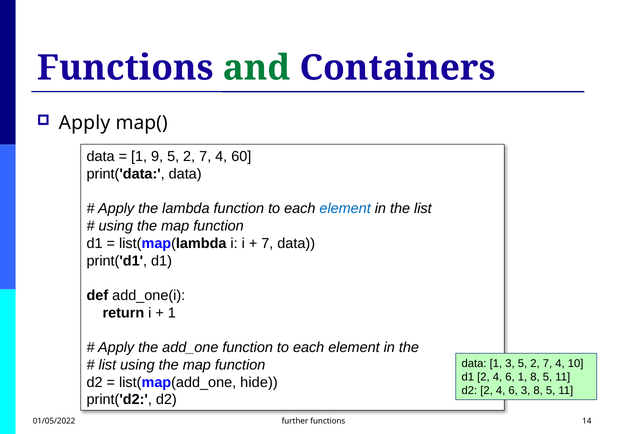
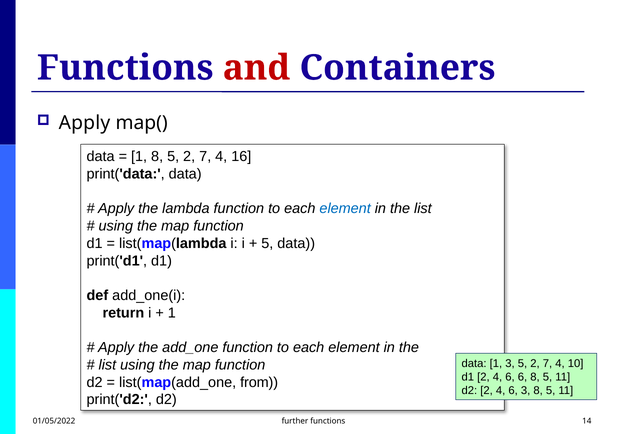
and colour: green -> red (256, 68)
1 9: 9 -> 8 (157, 156)
60: 60 -> 16 (241, 156)
7: 7 -> 5 (267, 243)
6 1: 1 -> 6 (523, 377)
hide: hide -> from (259, 382)
